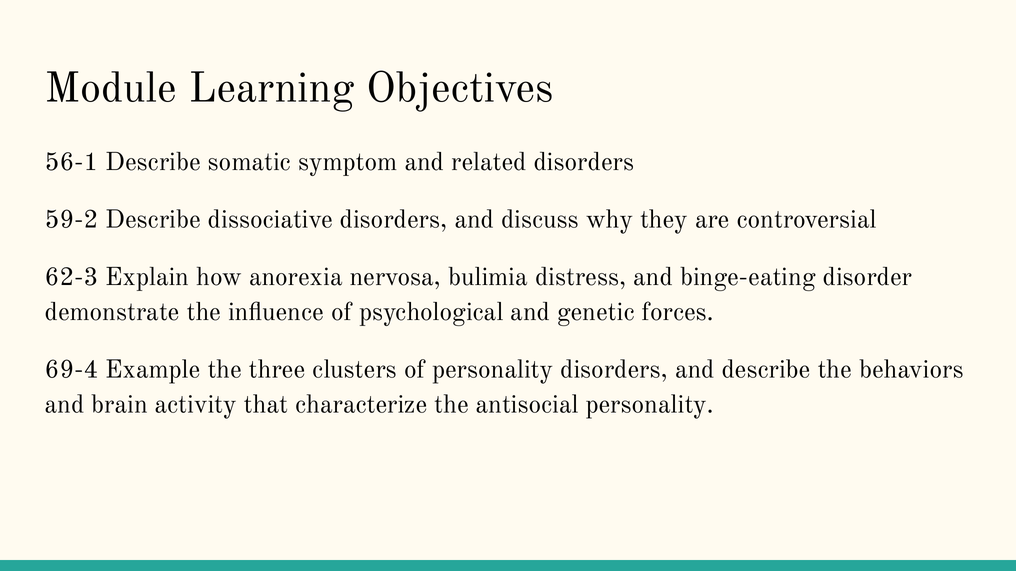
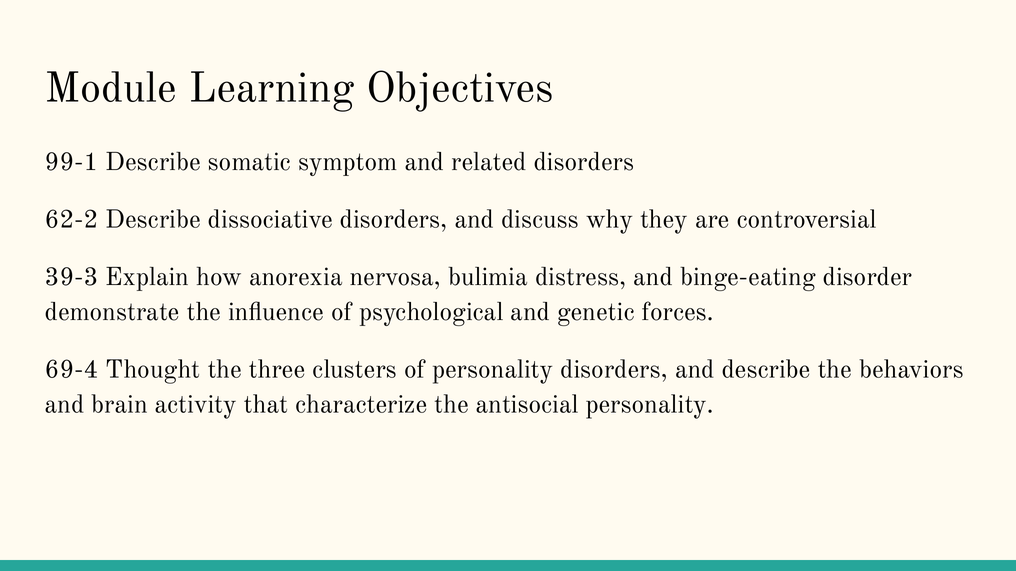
56-1: 56-1 -> 99-1 (72, 162)
59-2: 59-2 -> 62-2 (72, 219)
62-3: 62-3 -> 39-3 (72, 277)
Example: Example -> Thought (153, 370)
